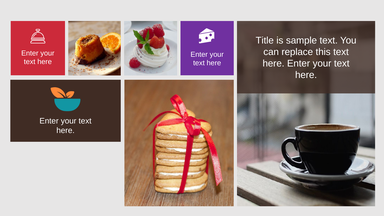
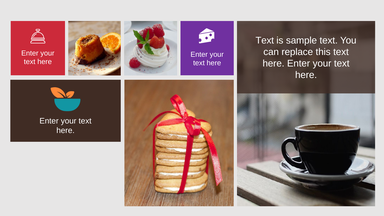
Title: Title -> Text (265, 40)
